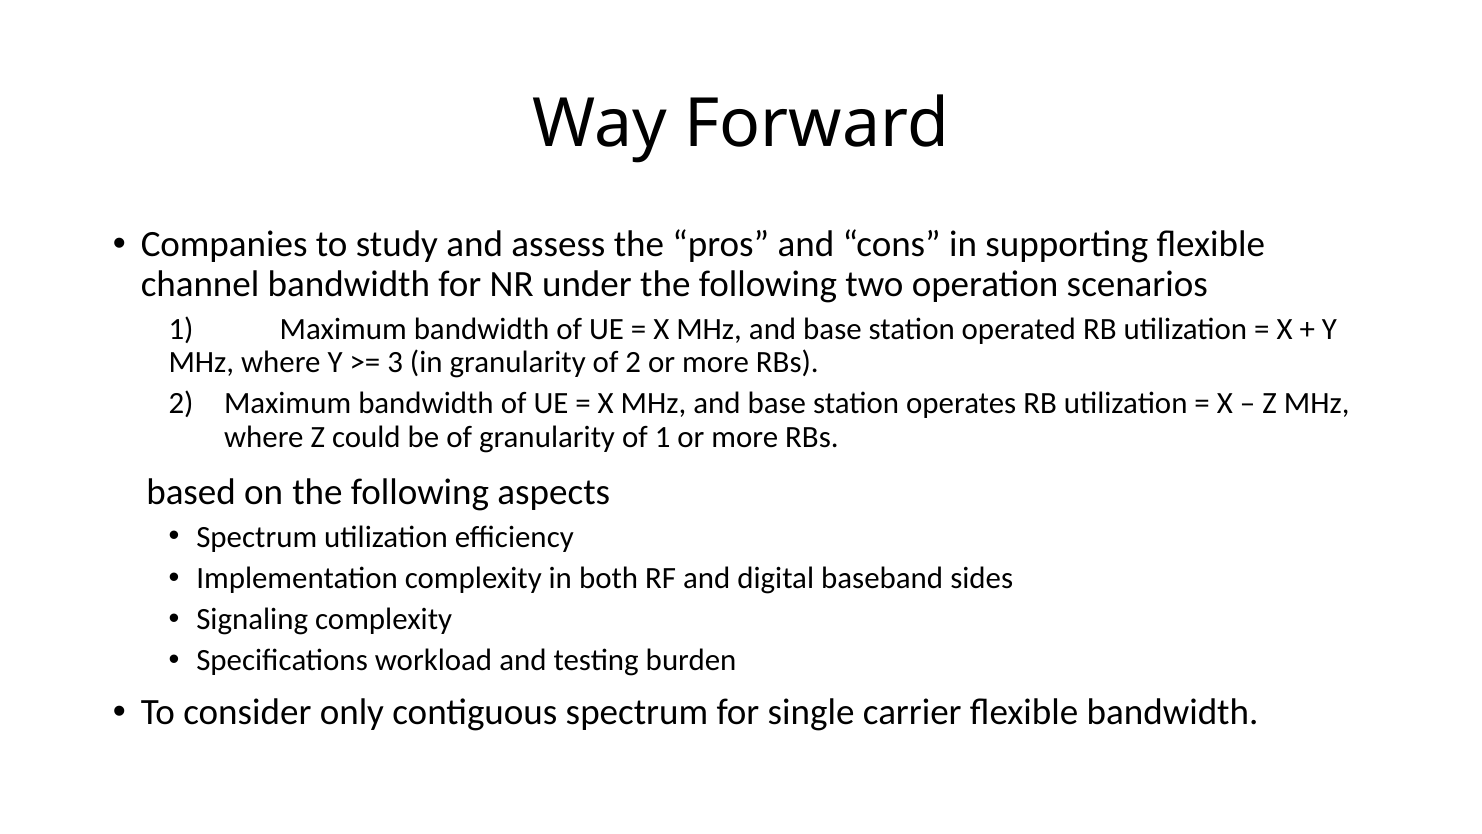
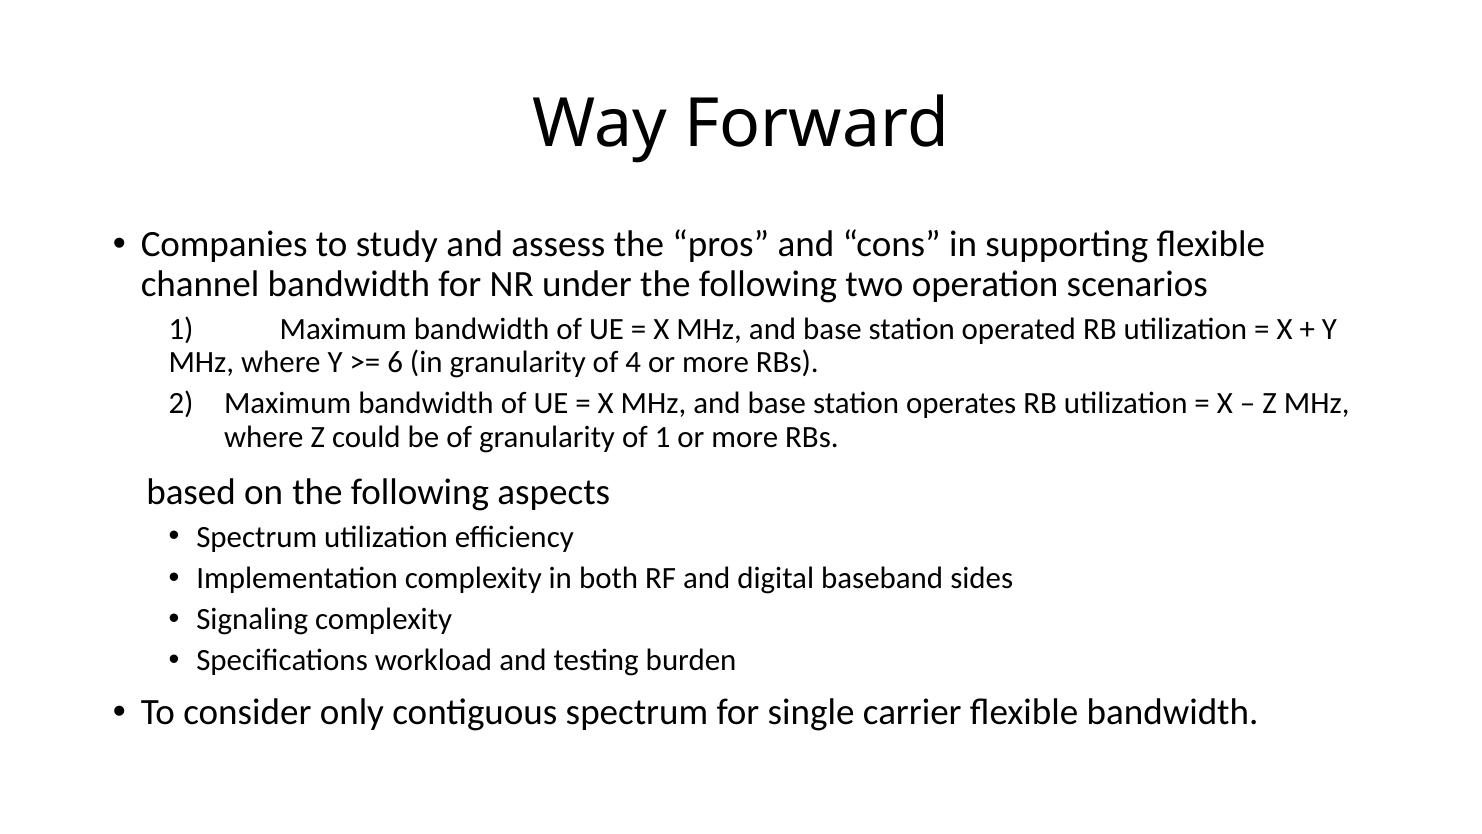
3: 3 -> 6 (395, 362)
of 2: 2 -> 4 (633, 362)
